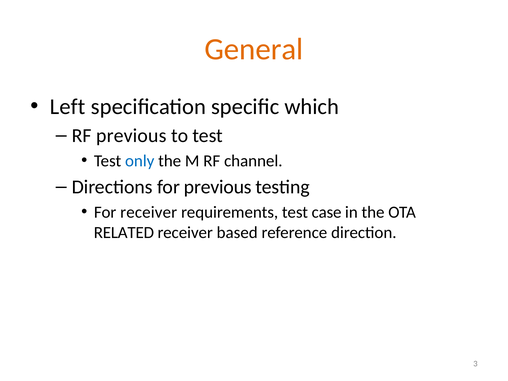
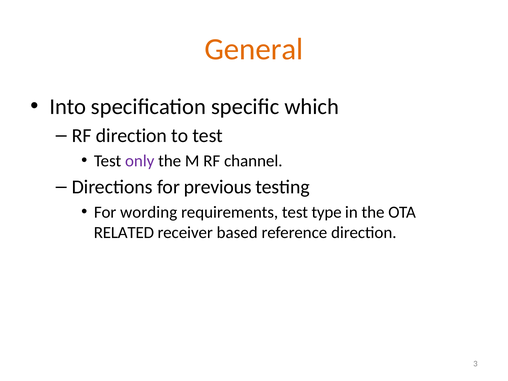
Left: Left -> Into (68, 107)
RF previous: previous -> direction (131, 136)
only colour: blue -> purple (140, 161)
For receiver: receiver -> wording (149, 212)
case: case -> type (327, 212)
